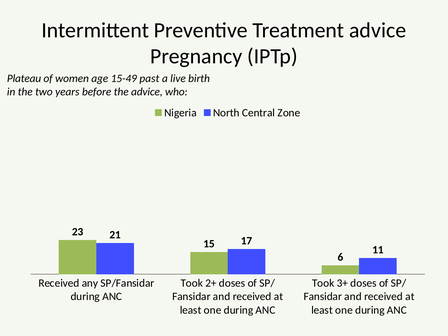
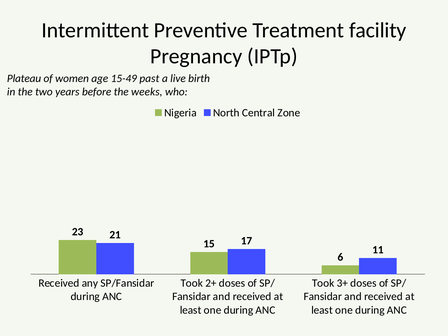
Treatment advice: advice -> facility (378, 30)
the advice: advice -> weeks (147, 92)
